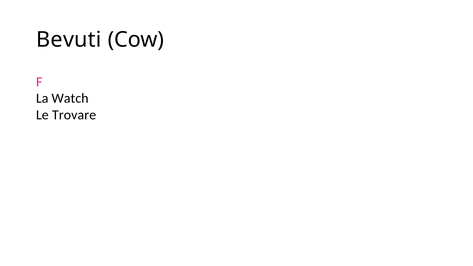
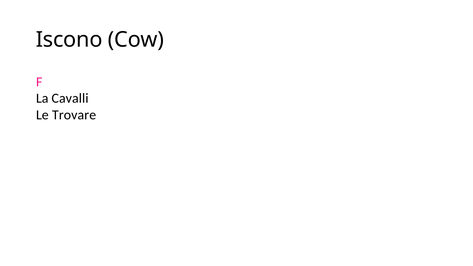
Bevuti: Bevuti -> Iscono (69, 40)
Watch: Watch -> Cavalli (70, 98)
